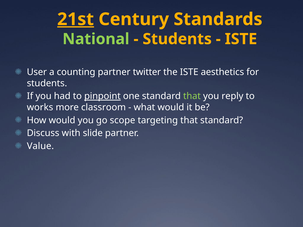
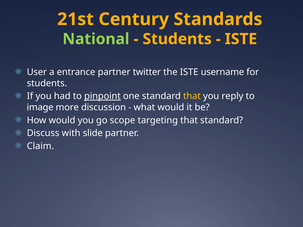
21st underline: present -> none (76, 19)
counting: counting -> entrance (76, 72)
aesthetics: aesthetics -> username (222, 72)
that colour: light green -> yellow (192, 96)
works: works -> image (40, 107)
classroom: classroom -> discussion (104, 107)
Value: Value -> Claim (40, 146)
